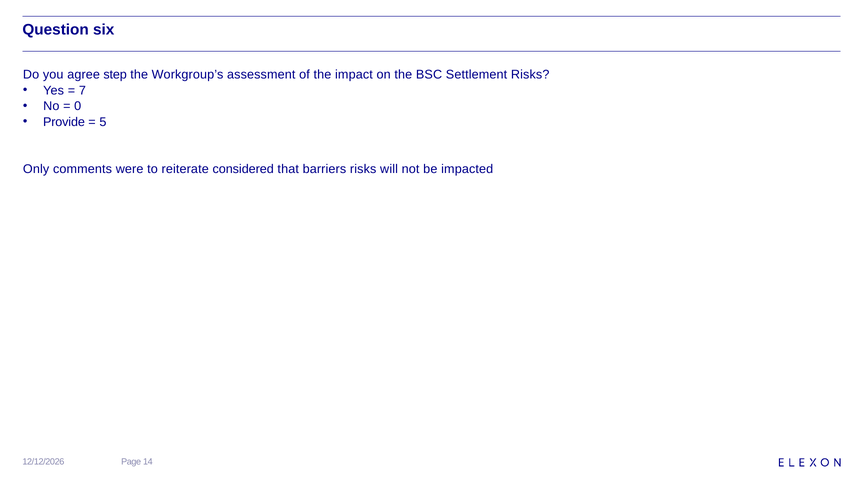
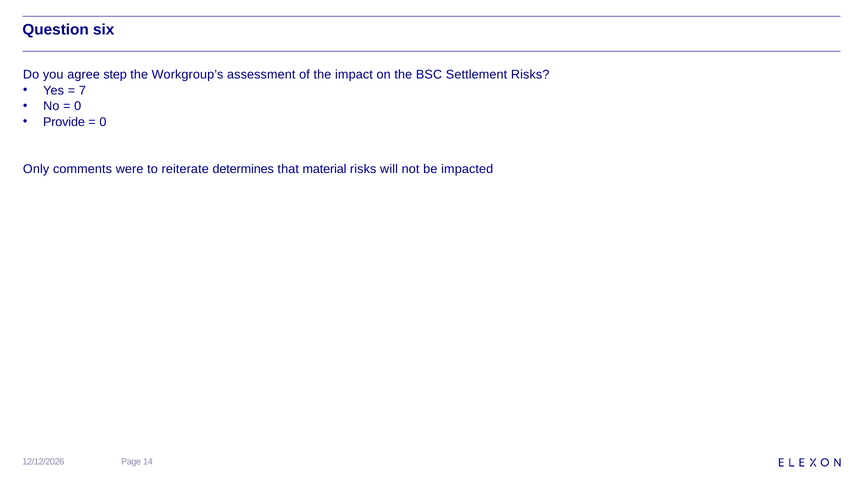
5: 5 -> 0 (103, 122)
considered: considered -> determines (243, 169)
barriers: barriers -> material (325, 169)
